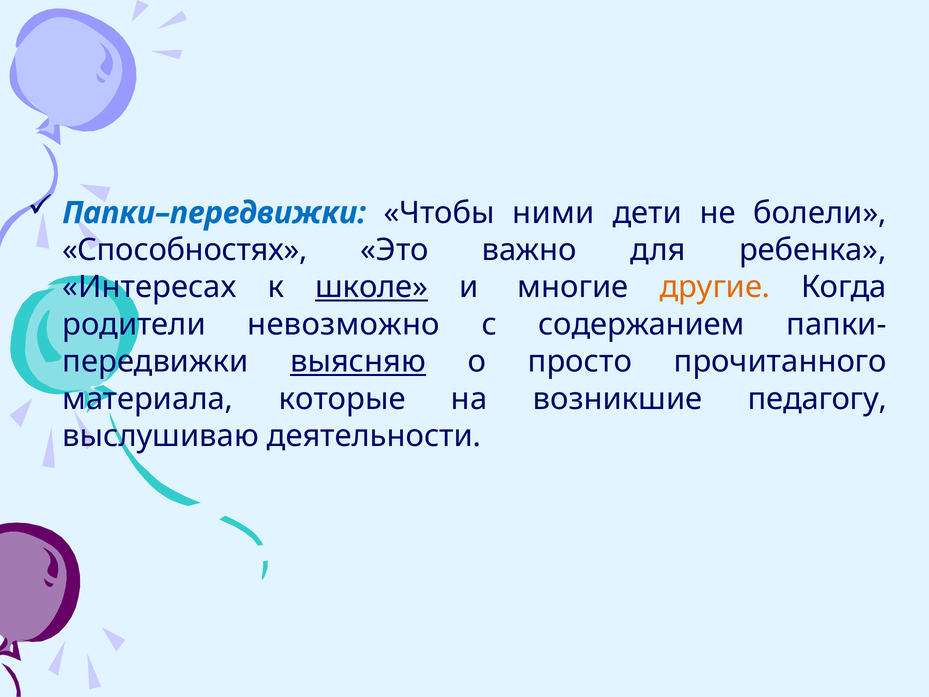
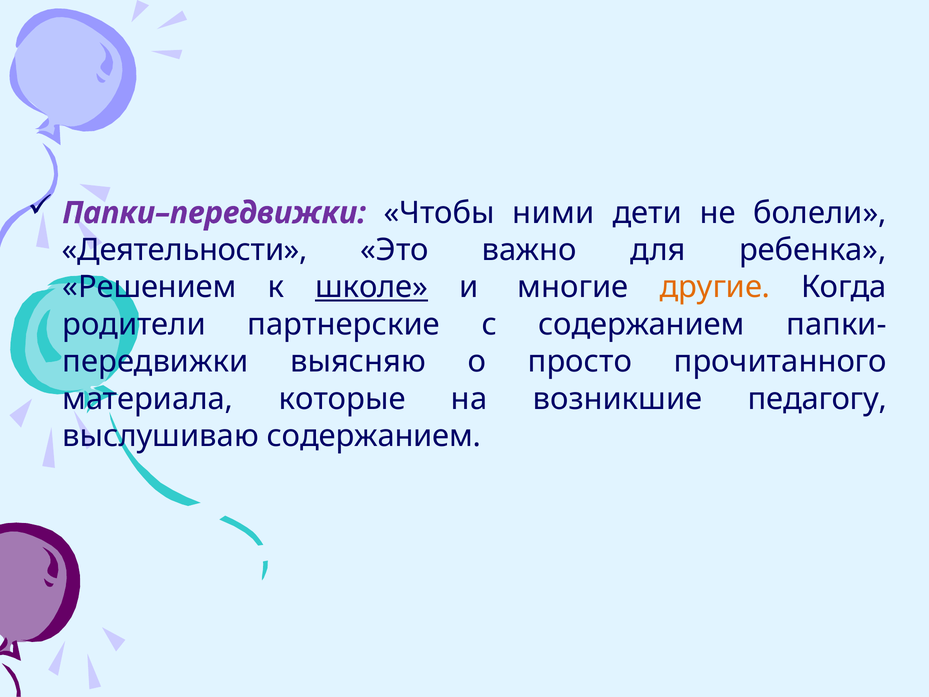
Папки–передвижки colour: blue -> purple (214, 213)
Способностях: Способностях -> Деятельности (185, 250)
Интересах: Интересах -> Решением (150, 287)
невозможно: невозможно -> партнерские (344, 324)
выясняю underline: present -> none (358, 361)
выслушиваю деятельности: деятельности -> содержанием (374, 436)
